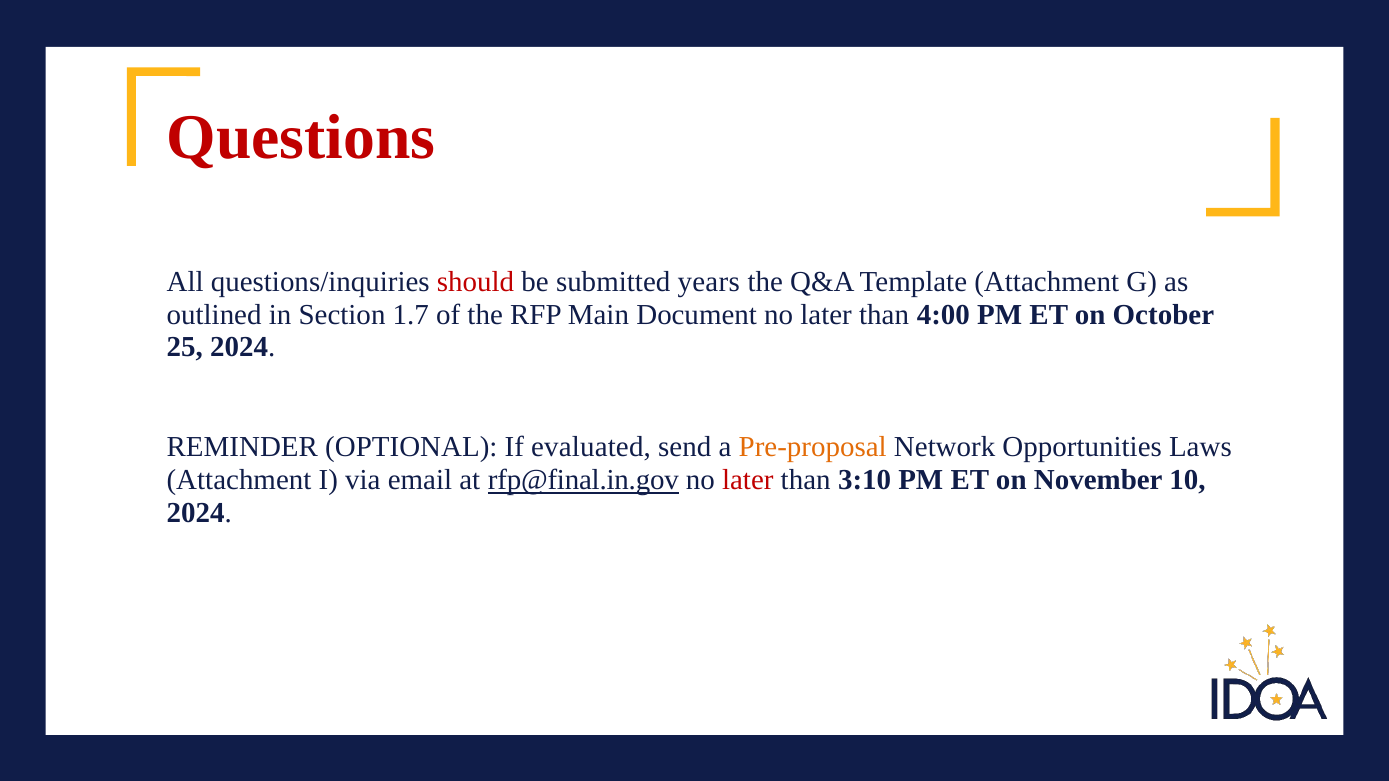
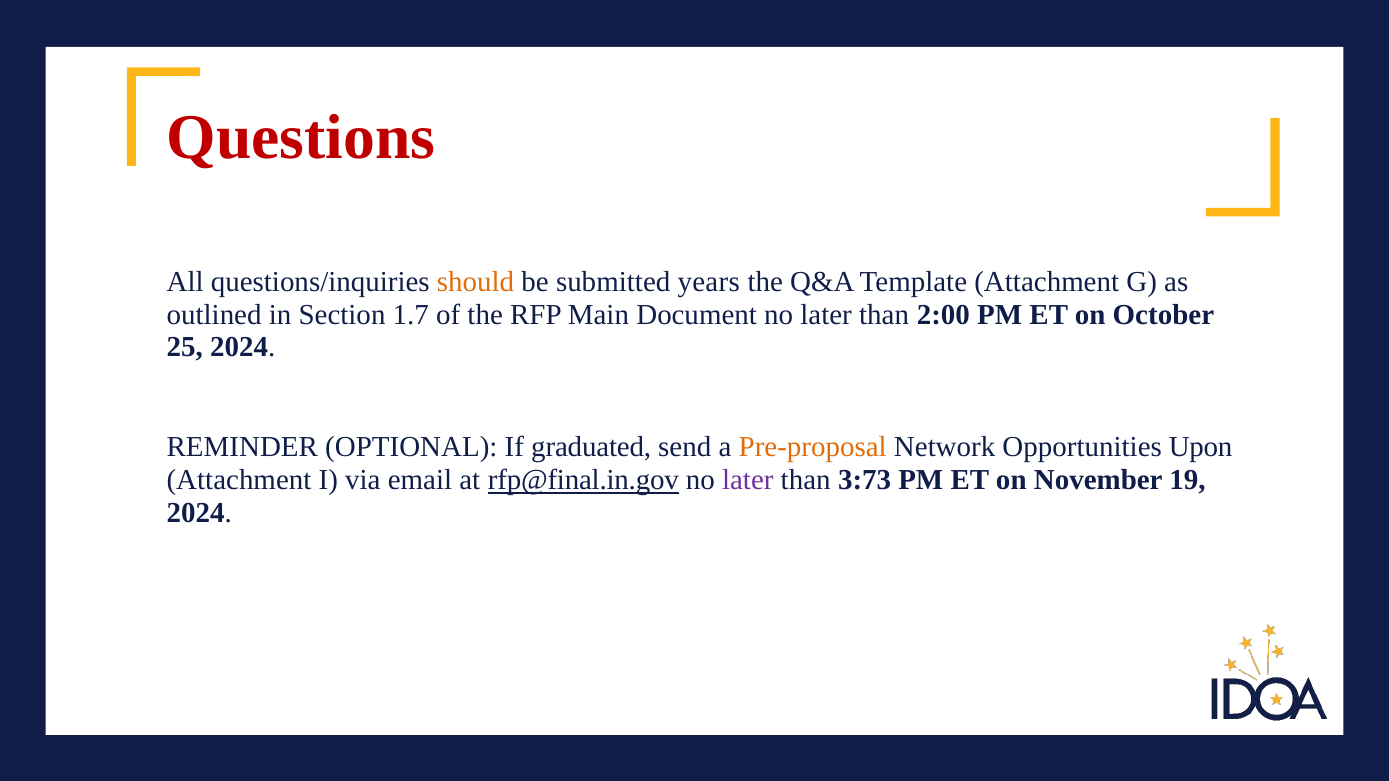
should colour: red -> orange (476, 282)
4:00: 4:00 -> 2:00 (943, 315)
evaluated: evaluated -> graduated (591, 447)
Laws: Laws -> Upon (1201, 447)
later colour: red -> purple (748, 480)
3:10: 3:10 -> 3:73 (865, 480)
10: 10 -> 19 (1187, 480)
